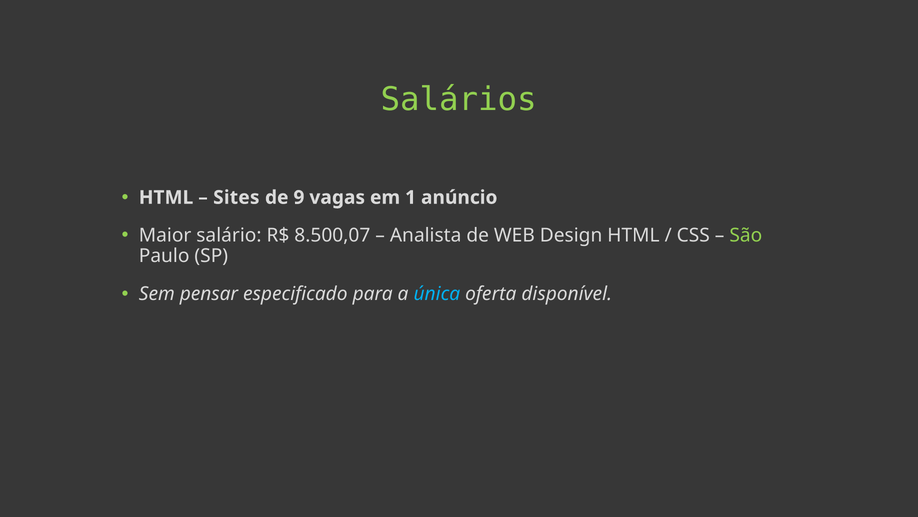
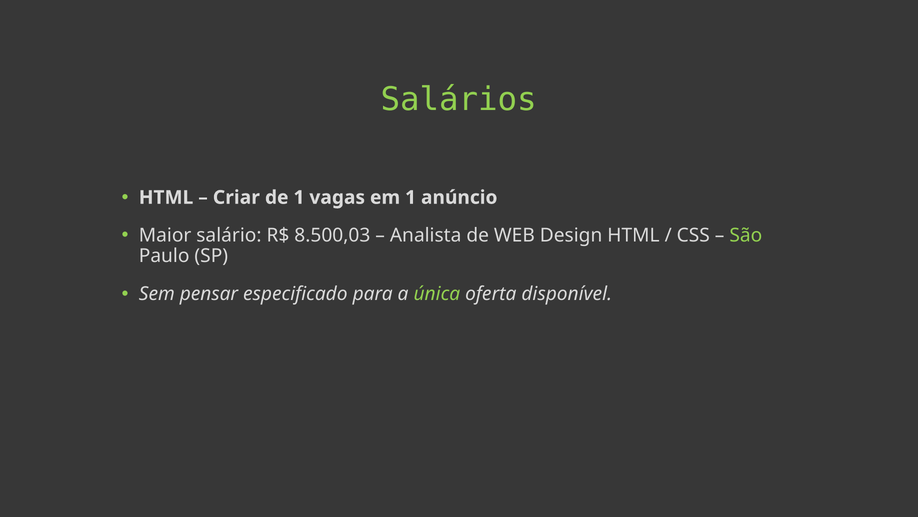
Sites: Sites -> Criar (236, 197)
de 9: 9 -> 1 (299, 197)
8.500,07: 8.500,07 -> 8.500,03 (332, 235)
única colour: light blue -> light green (437, 294)
